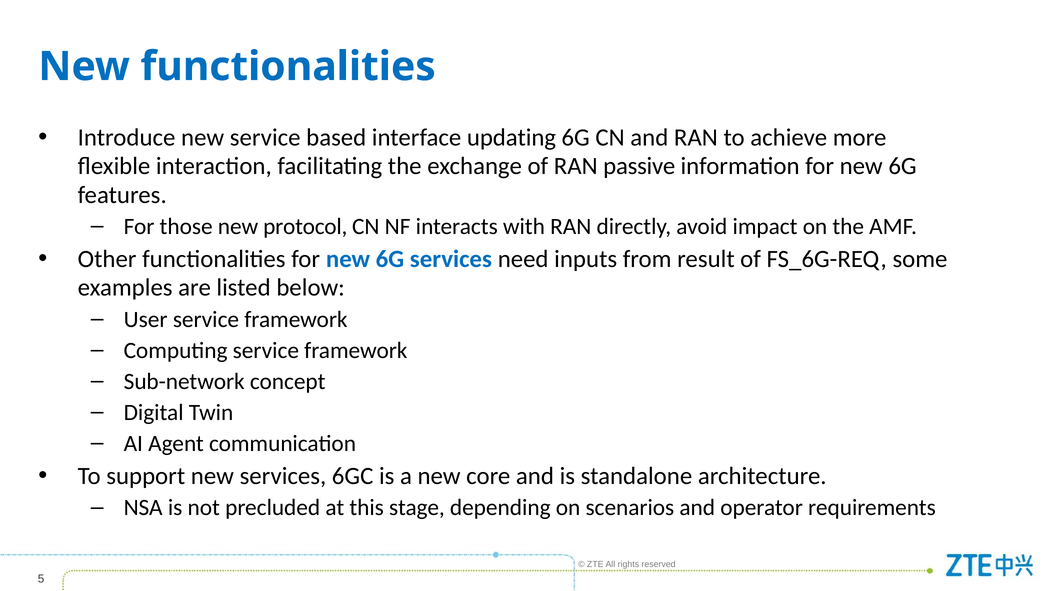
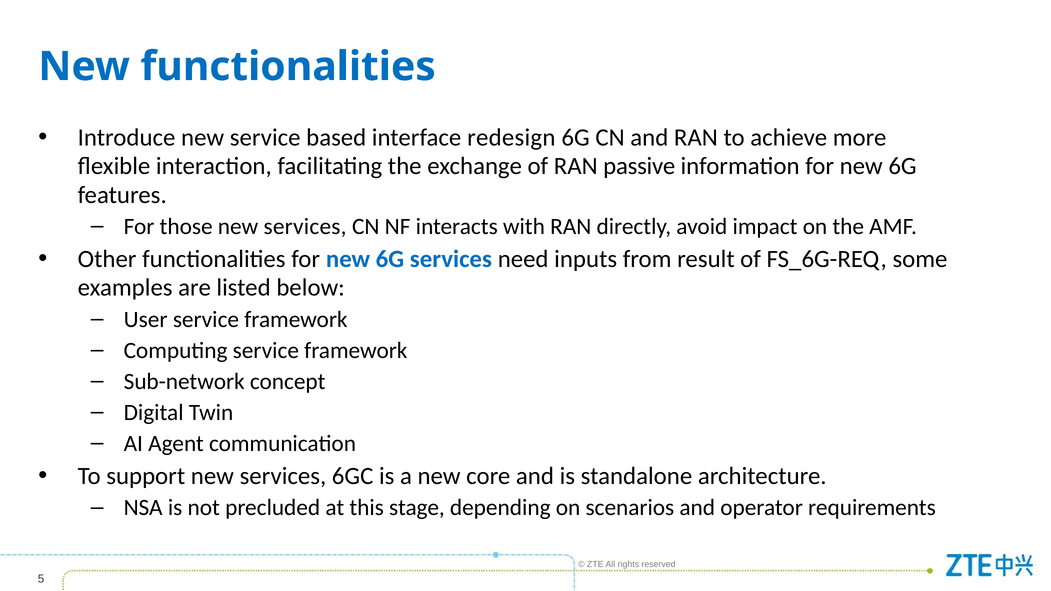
updating: updating -> redesign (511, 138)
those new protocol: protocol -> services (305, 227)
